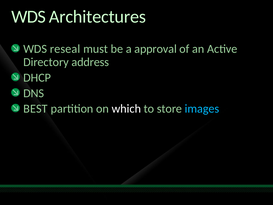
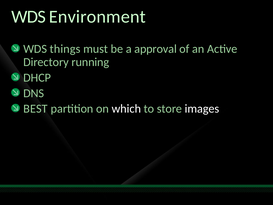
Architectures: Architectures -> Environment (97, 17)
reseal: reseal -> things (65, 49)
address: address -> running (90, 62)
images colour: light blue -> white (202, 109)
